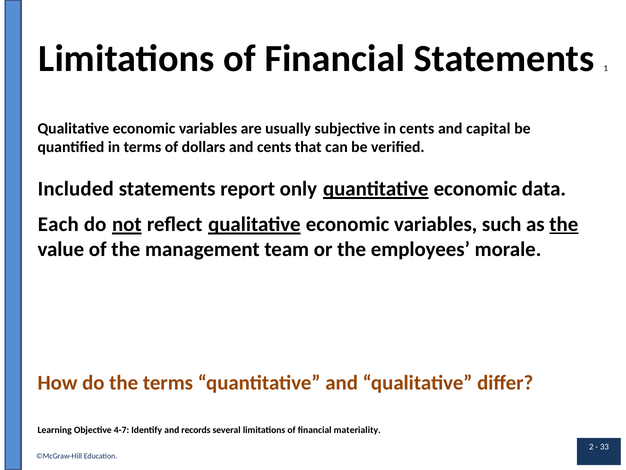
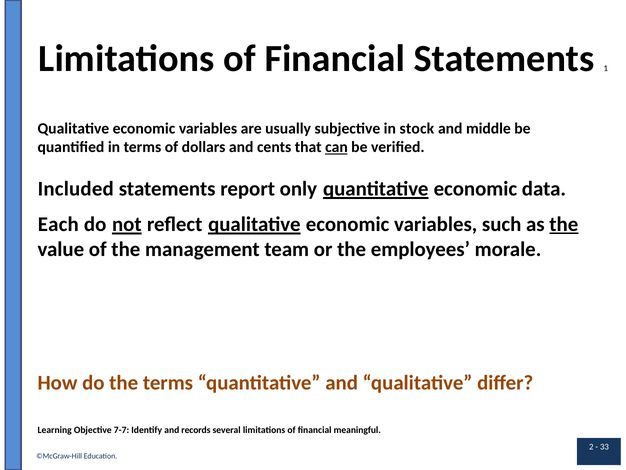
in cents: cents -> stock (417, 128)
capital: capital -> middle (488, 128)
can underline: none -> present (336, 147)
4-7: 4-7 -> 7-7 (122, 430)
materiality: materiality -> meaningful (357, 430)
